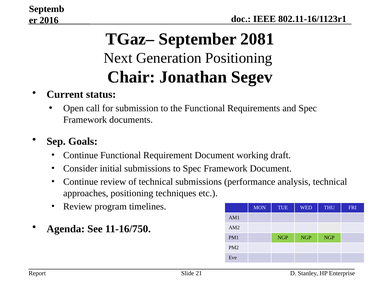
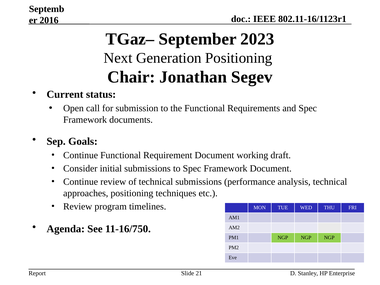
2081: 2081 -> 2023 (257, 39)
